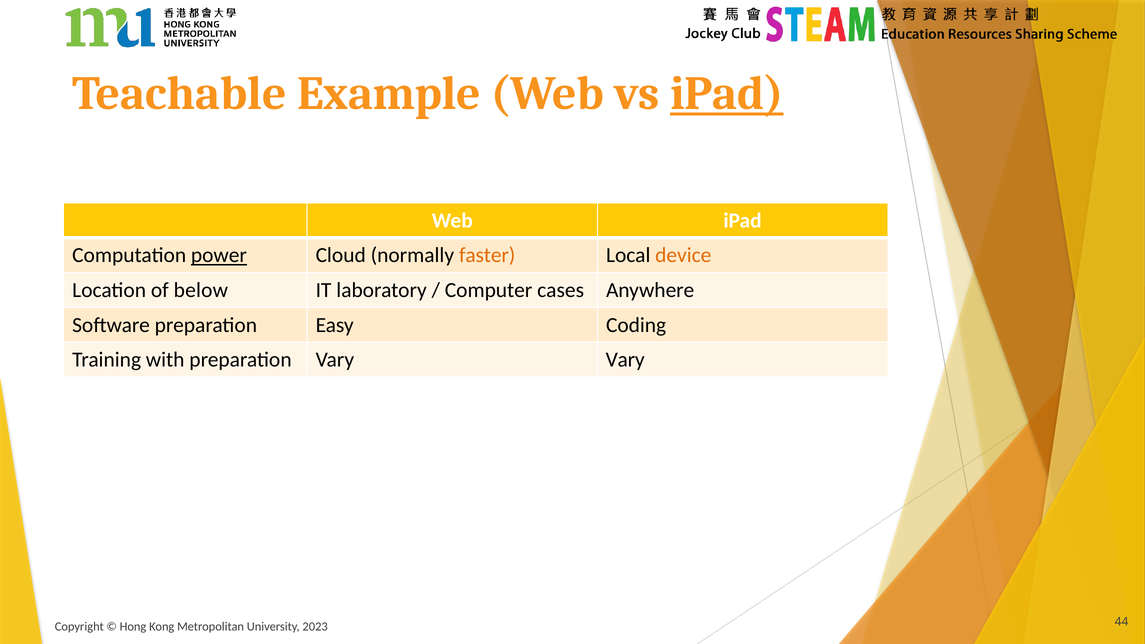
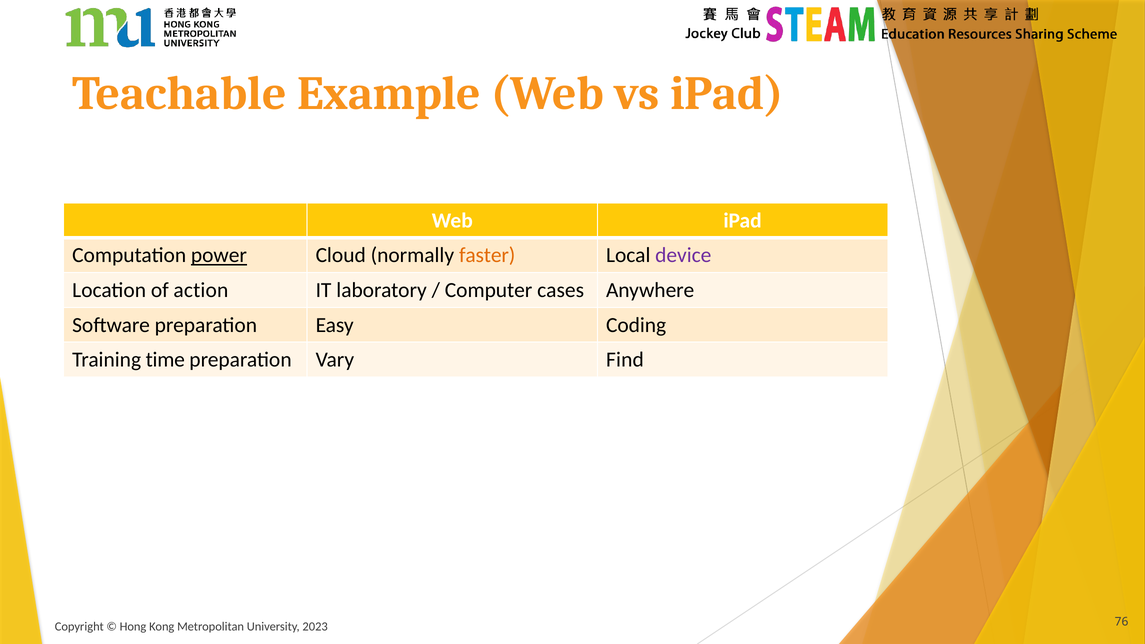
iPad underline: present -> none (727, 93)
device colour: orange -> purple (683, 255)
below: below -> action (201, 290)
with: with -> time (165, 360)
Vary Vary: Vary -> Find (625, 360)
44: 44 -> 76 (1122, 622)
